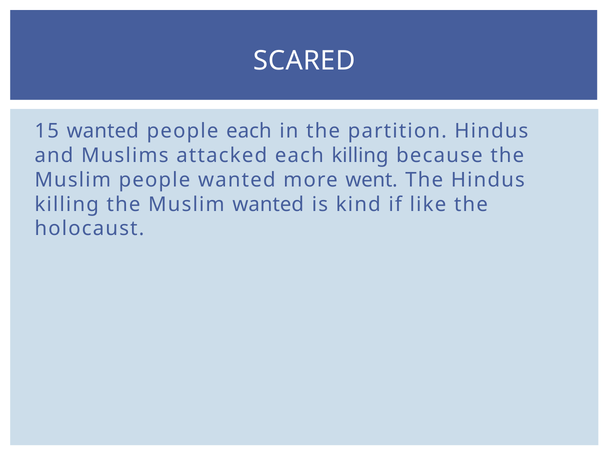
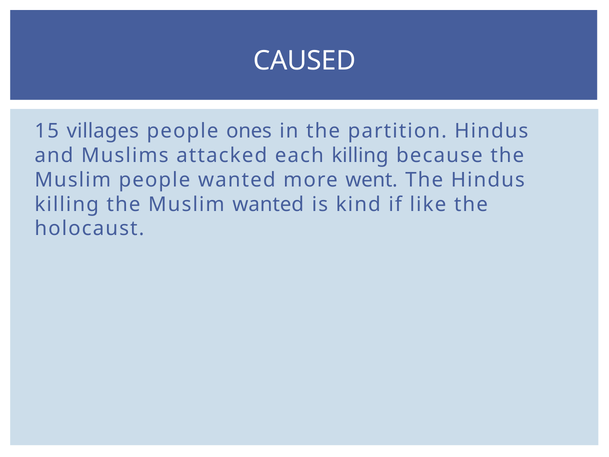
SCARED: SCARED -> CAUSED (305, 61)
15 wanted: wanted -> villages (103, 131)
people each: each -> ones (249, 131)
